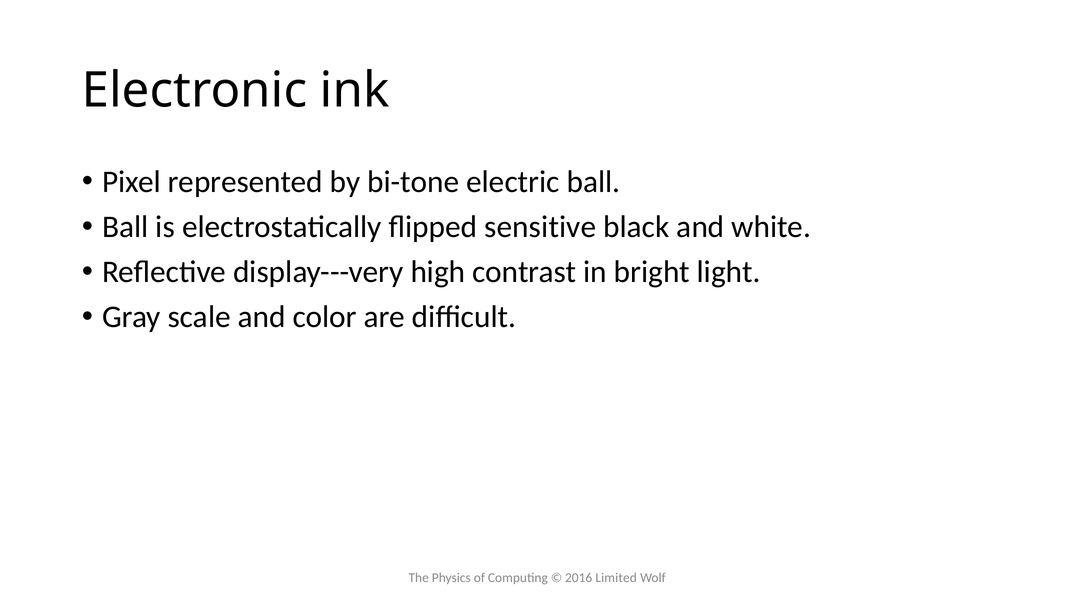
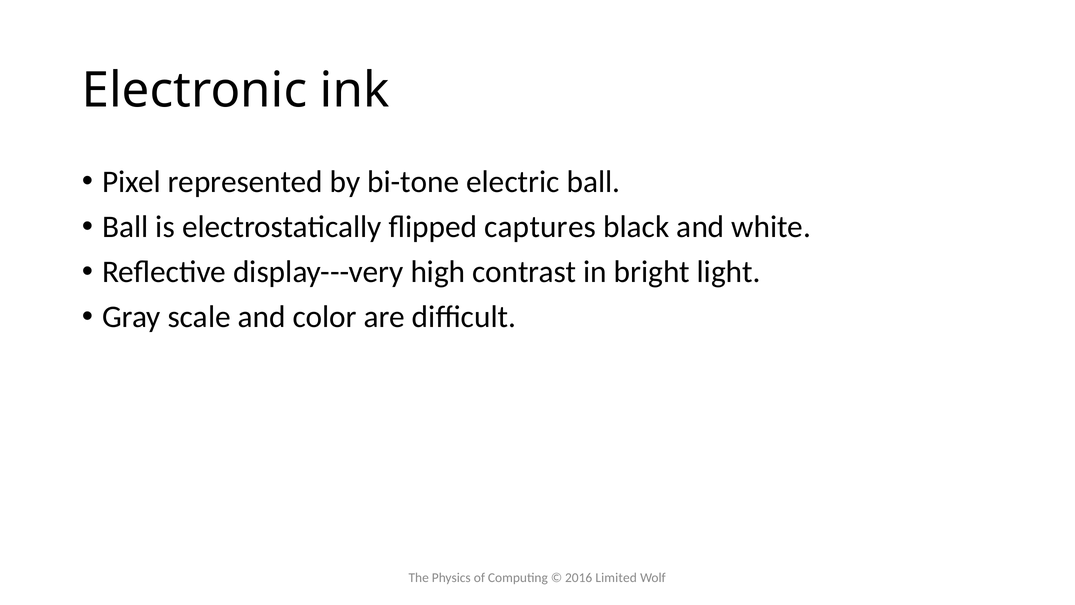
sensitive: sensitive -> captures (540, 227)
